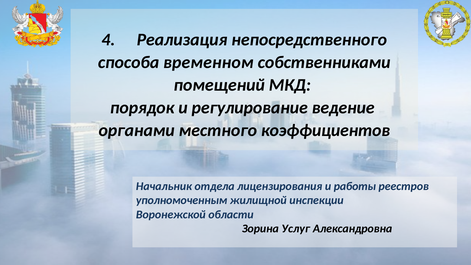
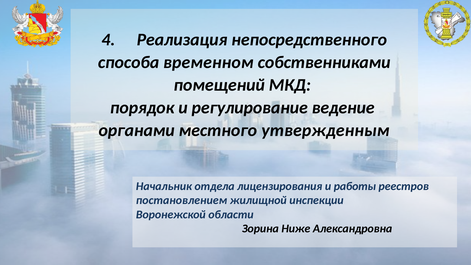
коэффициентов: коэффициентов -> утвержденным (325, 130)
уполномоченным: уполномоченным -> постановлением (182, 200)
Услуг: Услуг -> Ниже (296, 229)
